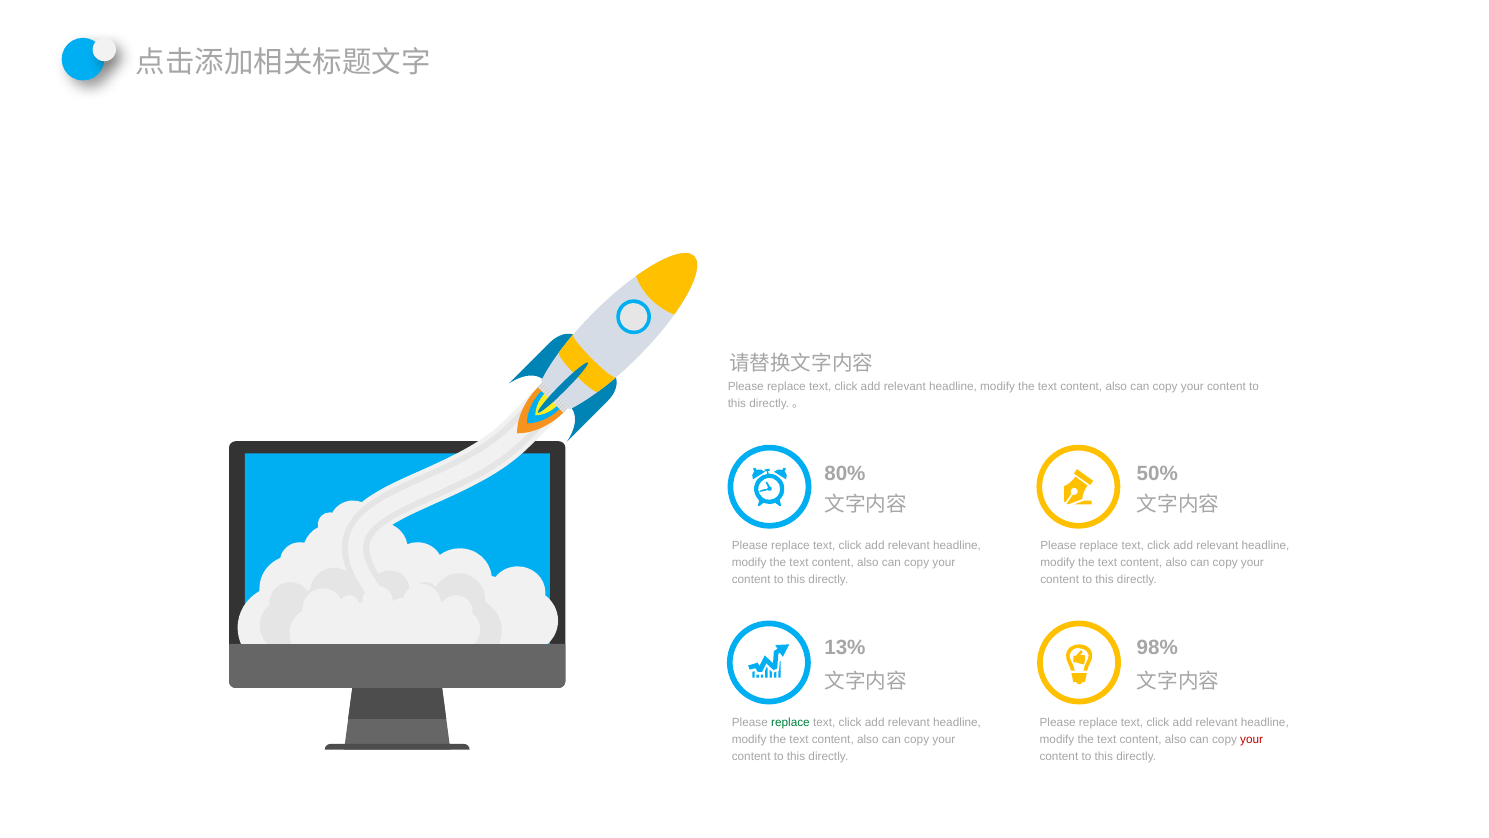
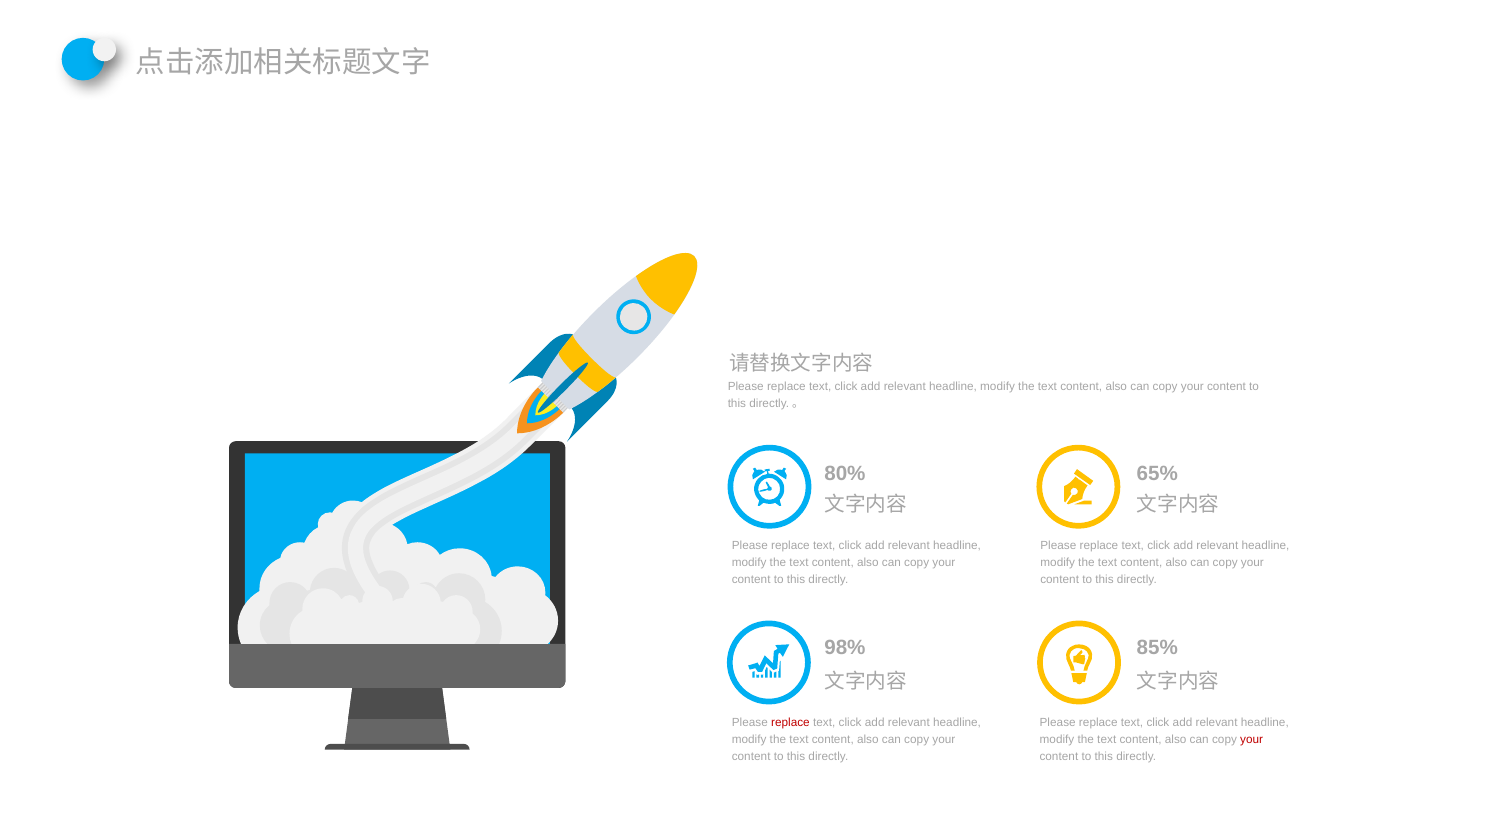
50%: 50% -> 65% (1157, 473)
13%: 13% -> 98% (845, 648)
98%: 98% -> 85% (1157, 648)
replace colour: green -> red (790, 722)
